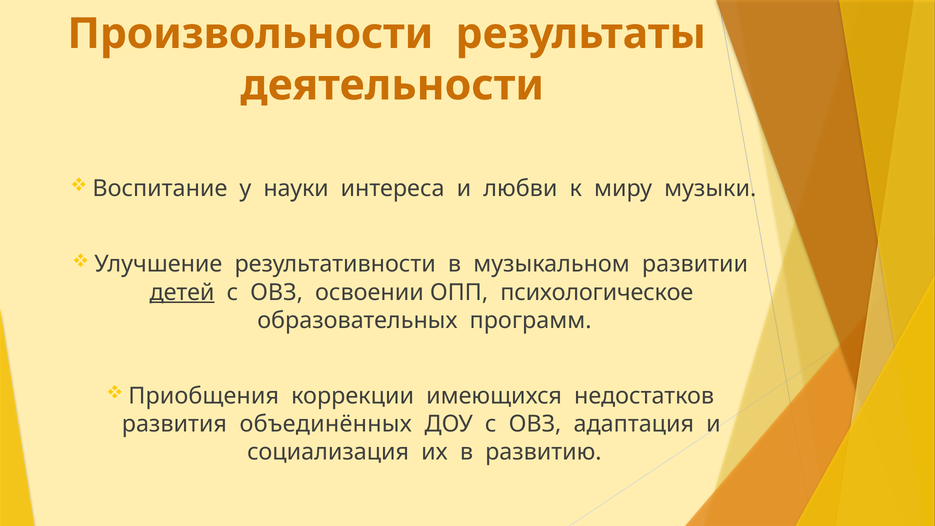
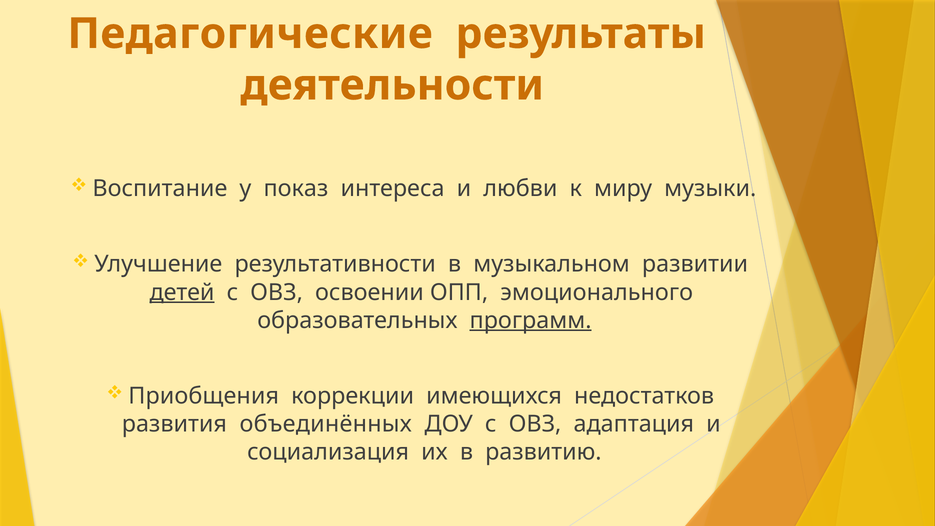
Произвольности: Произвольности -> Педагогические (250, 34)
науки: науки -> показ (296, 189)
психологическое: психологическое -> эмоционального (597, 292)
программ underline: none -> present (531, 320)
